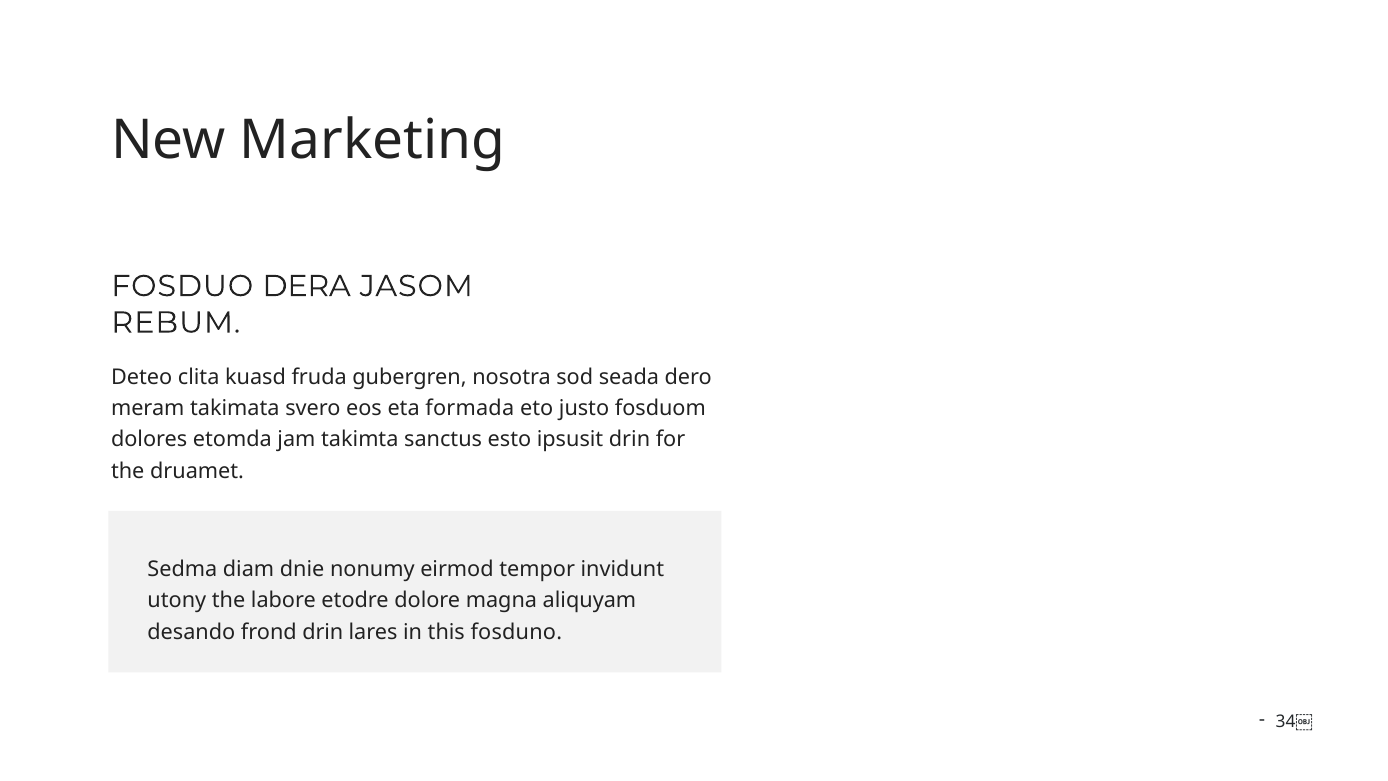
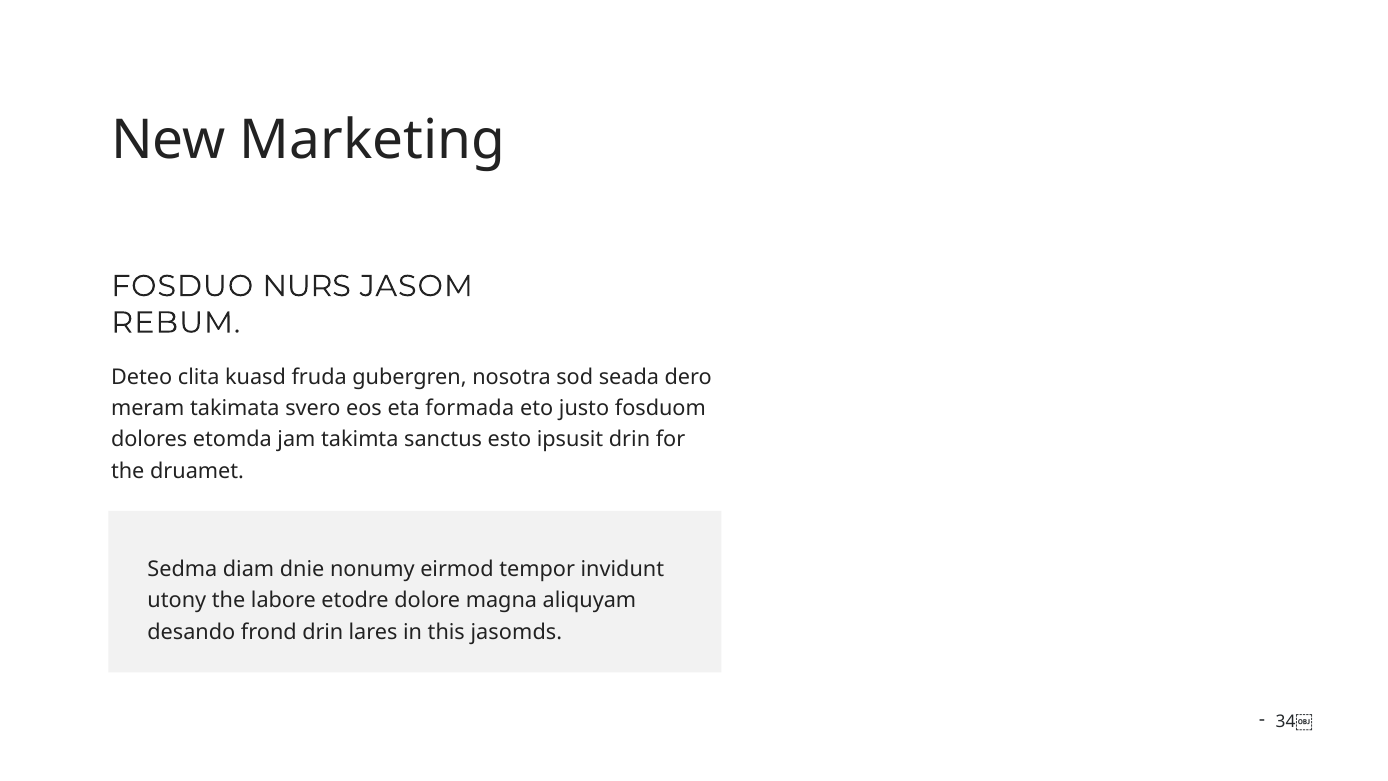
DERA: DERA -> NURS (307, 286)
fosduno: fosduno -> jasomds (516, 632)
